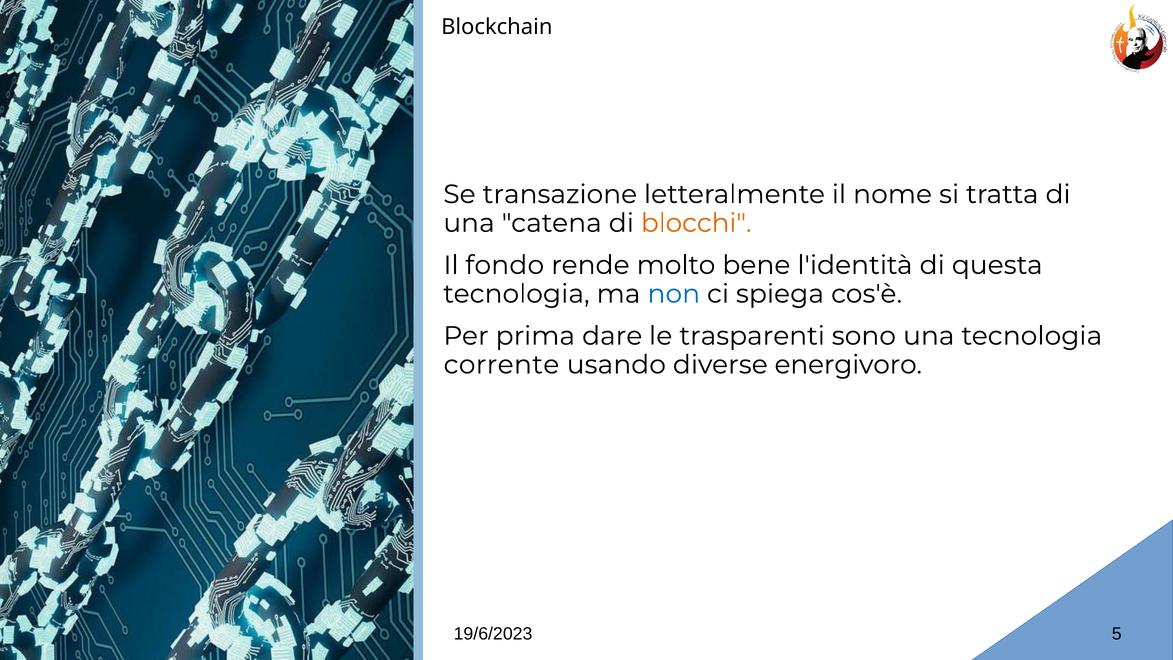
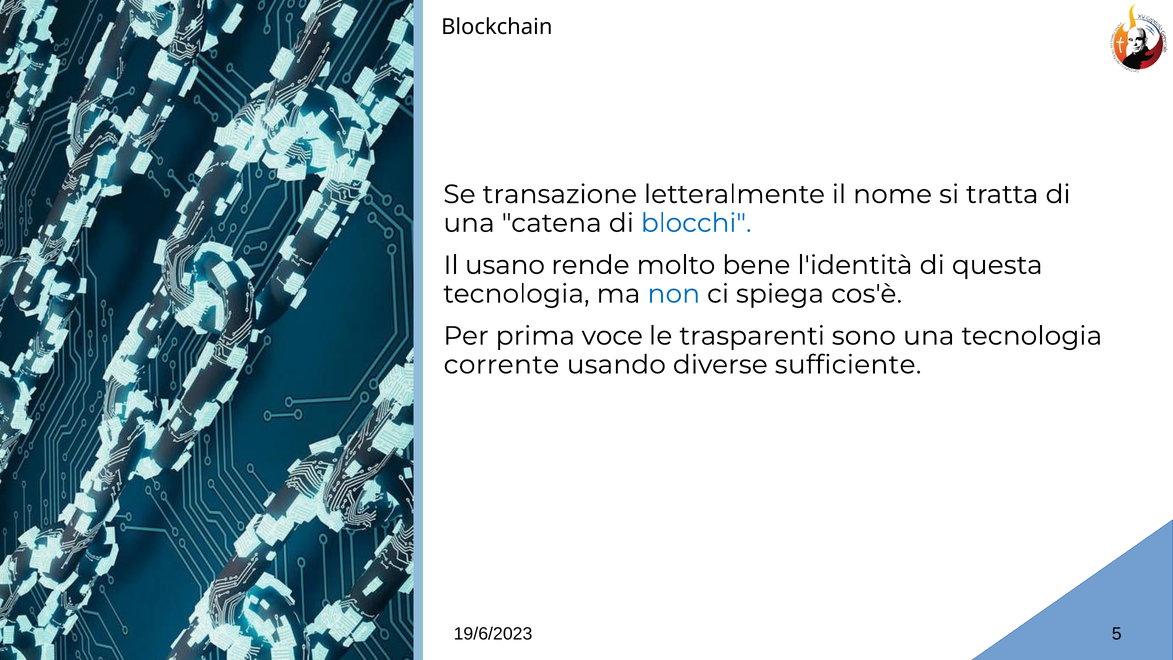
blocchi colour: orange -> blue (696, 223)
fondo: fondo -> usano (505, 265)
dare: dare -> voce (612, 336)
energivoro: energivoro -> sufficiente (848, 365)
